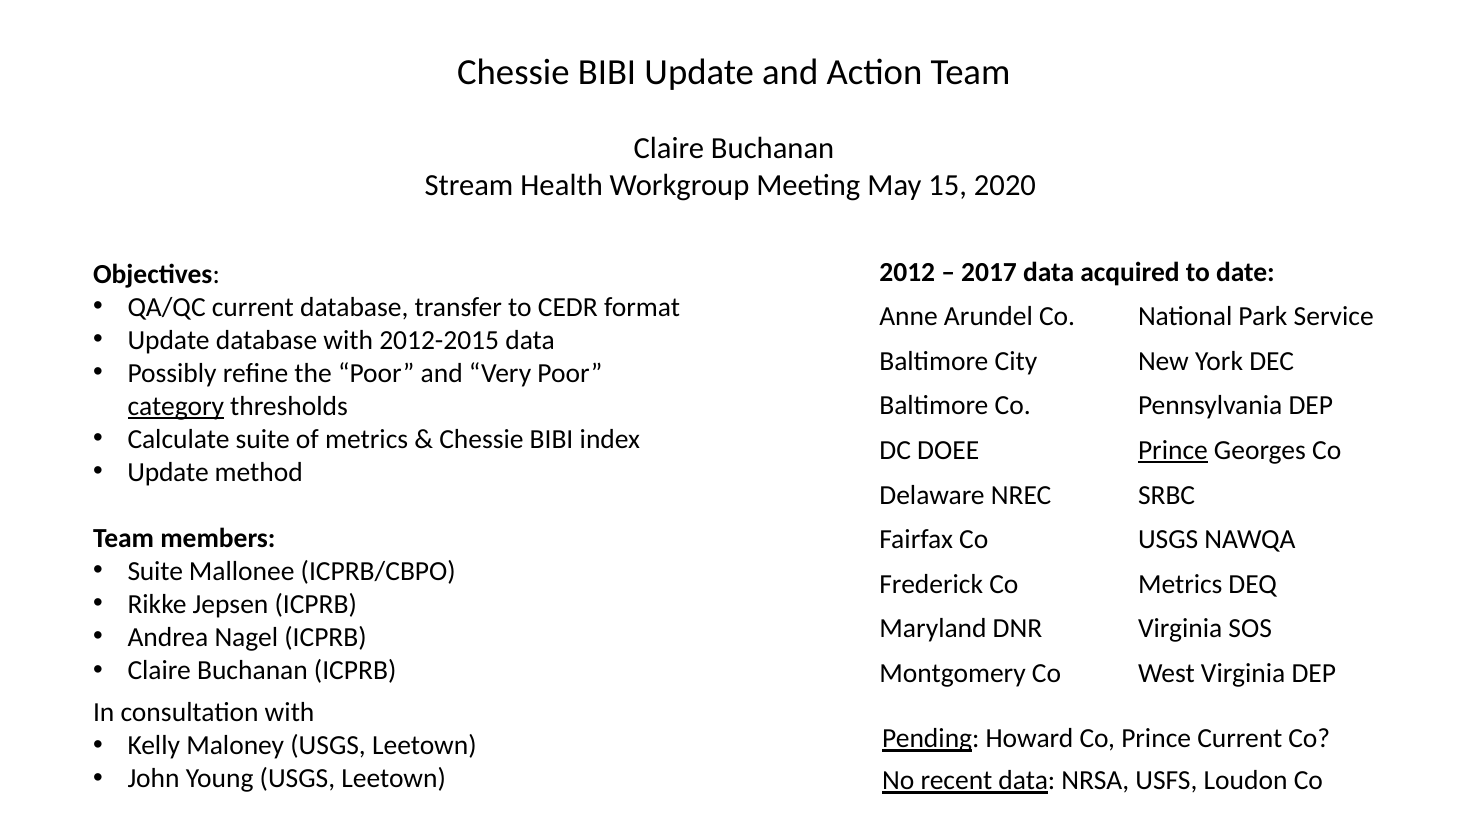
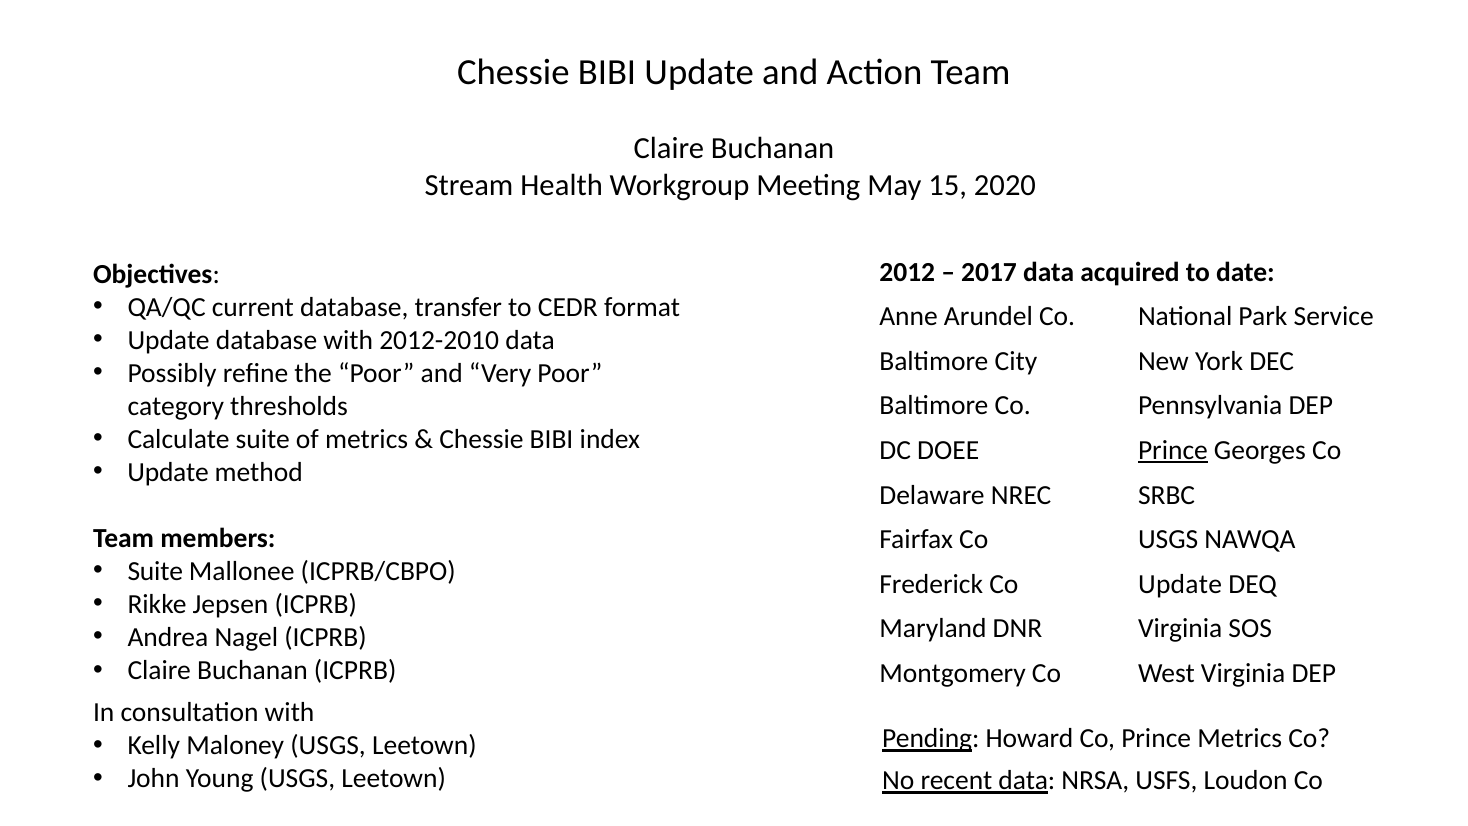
2012-2015: 2012-2015 -> 2012-2010 (439, 340)
category underline: present -> none (176, 406)
Co Metrics: Metrics -> Update (1180, 584)
Prince Current: Current -> Metrics (1240, 738)
